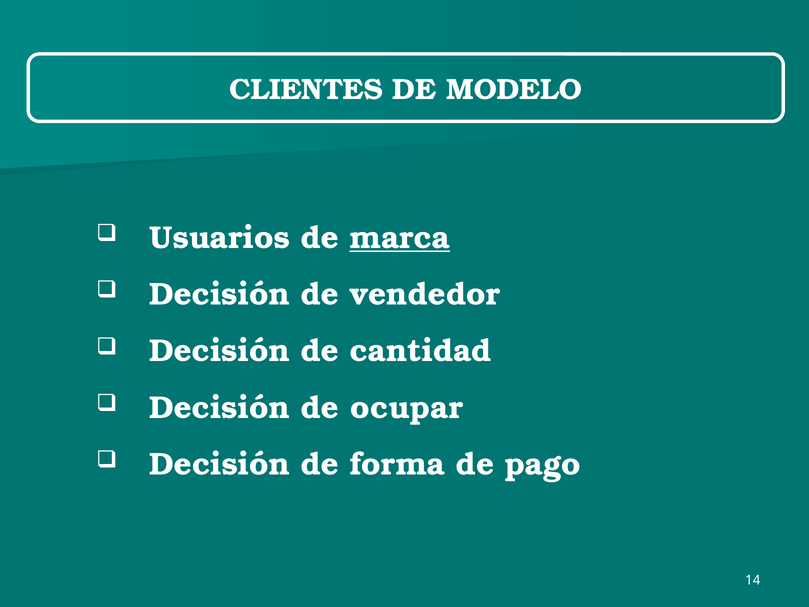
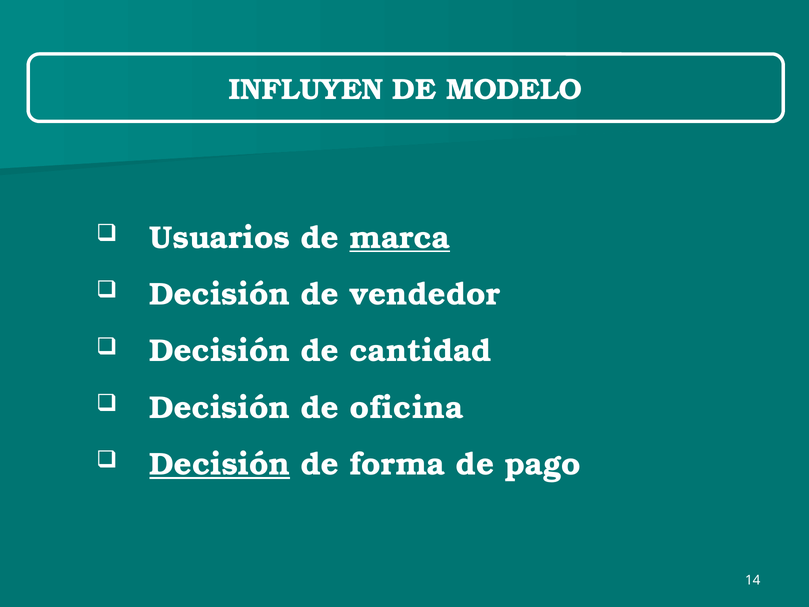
CLIENTES: CLIENTES -> INFLUYEN (306, 90)
ocupar: ocupar -> oficina (407, 408)
Decisión underline: none -> present (220, 464)
